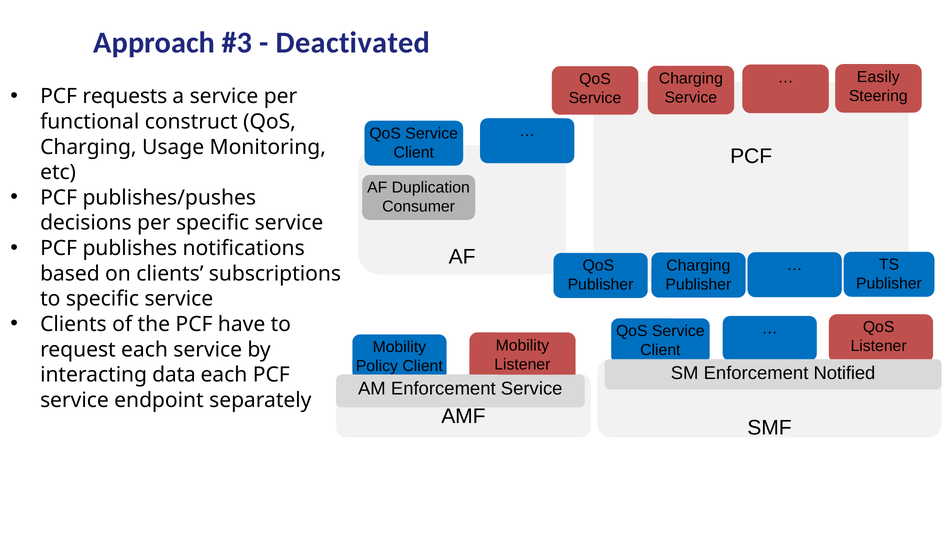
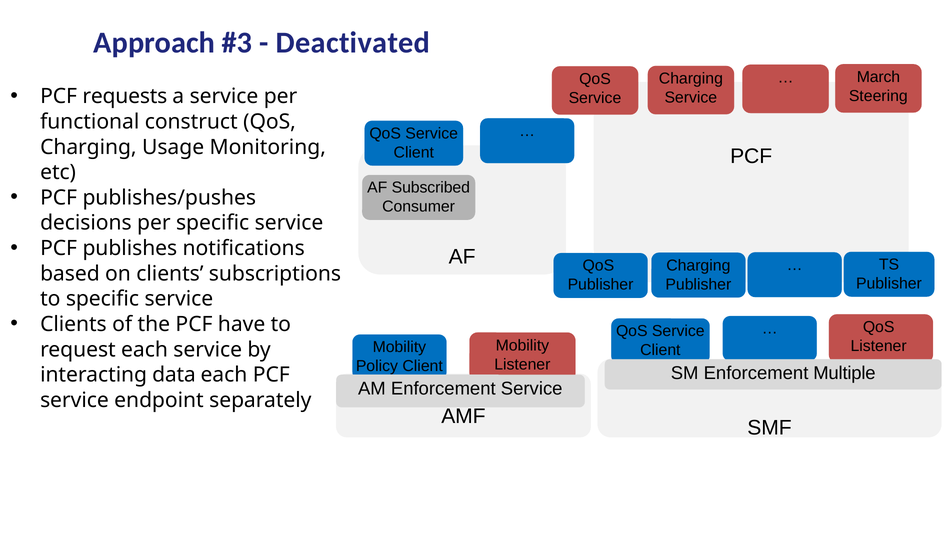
Easily: Easily -> March (878, 77)
Duplication: Duplication -> Subscribed (431, 188)
Notified: Notified -> Multiple (844, 373)
